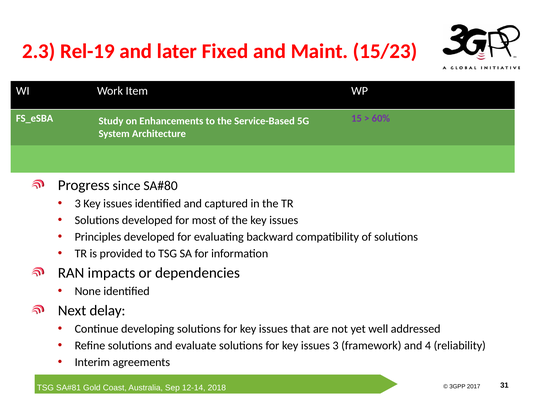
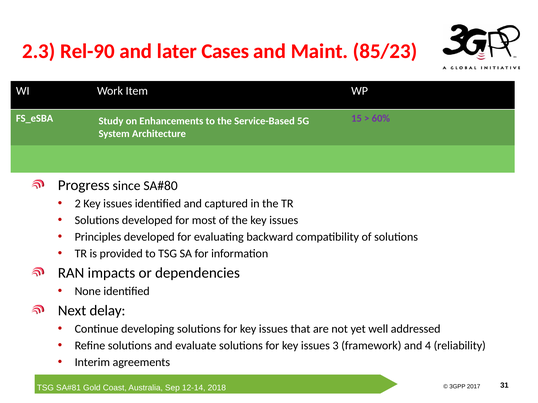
Rel-19: Rel-19 -> Rel-90 (87, 51)
Fixed: Fixed -> Cases (225, 51)
15/23: 15/23 -> 85/23 (385, 51)
3: 3 -> 2 (78, 204)
